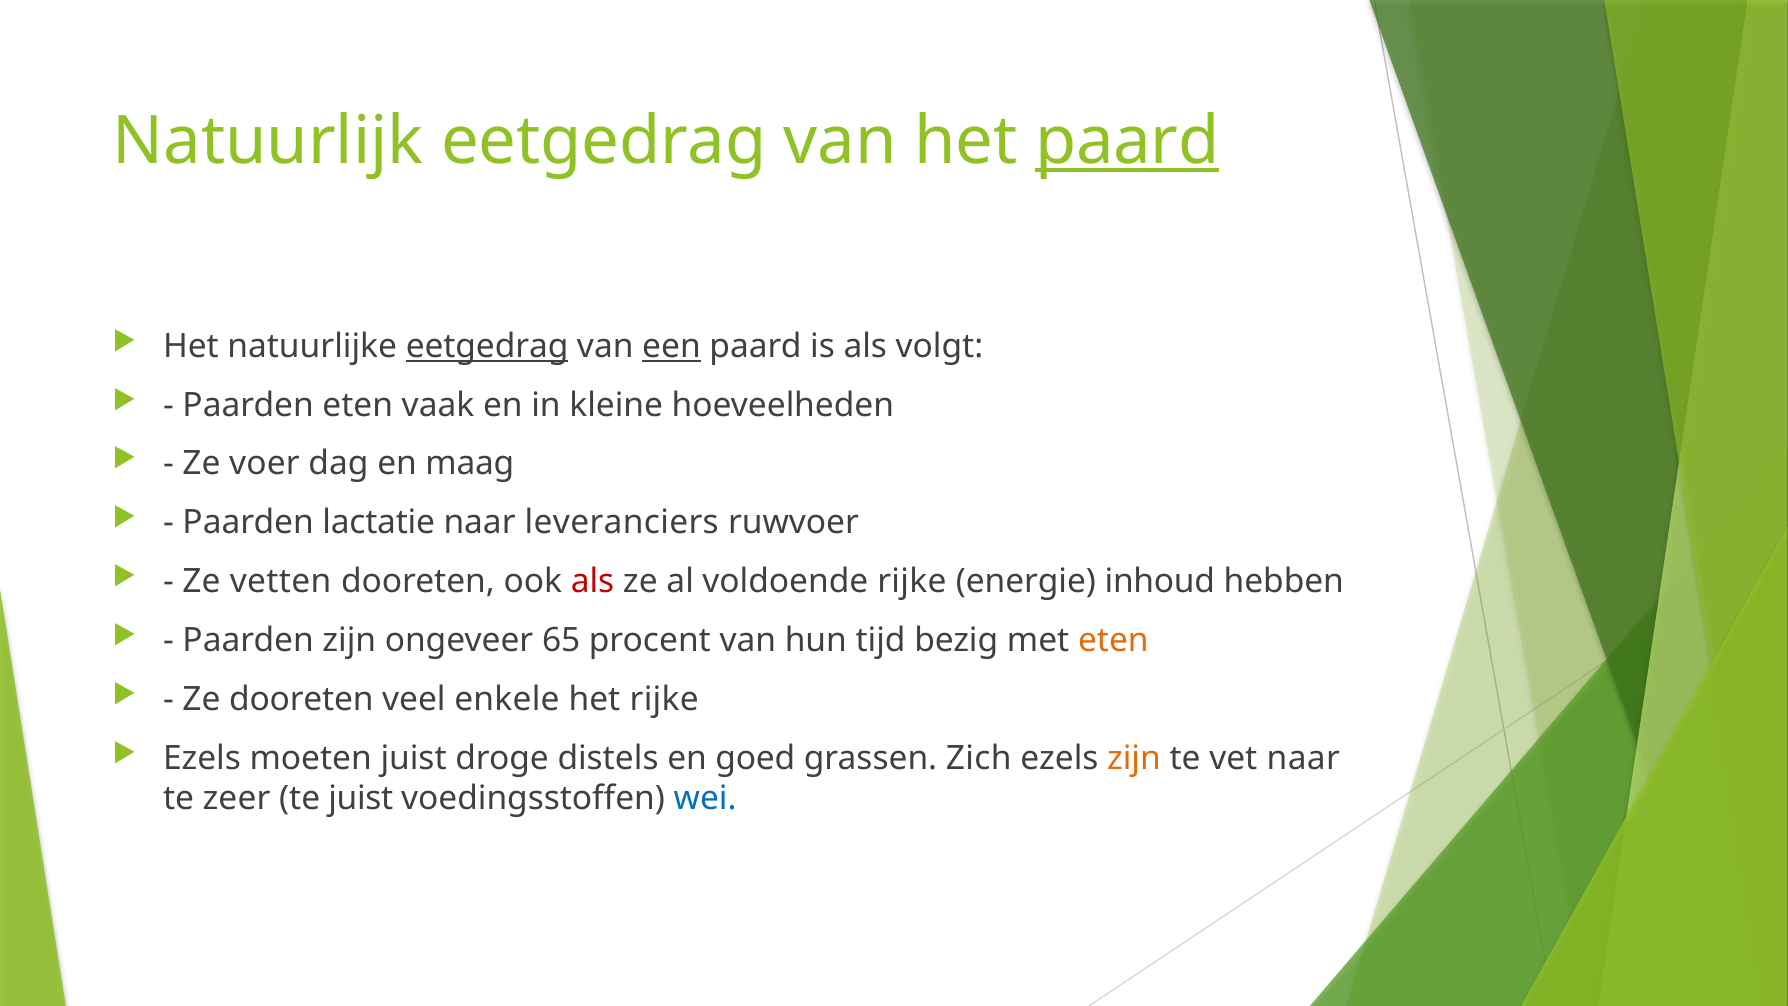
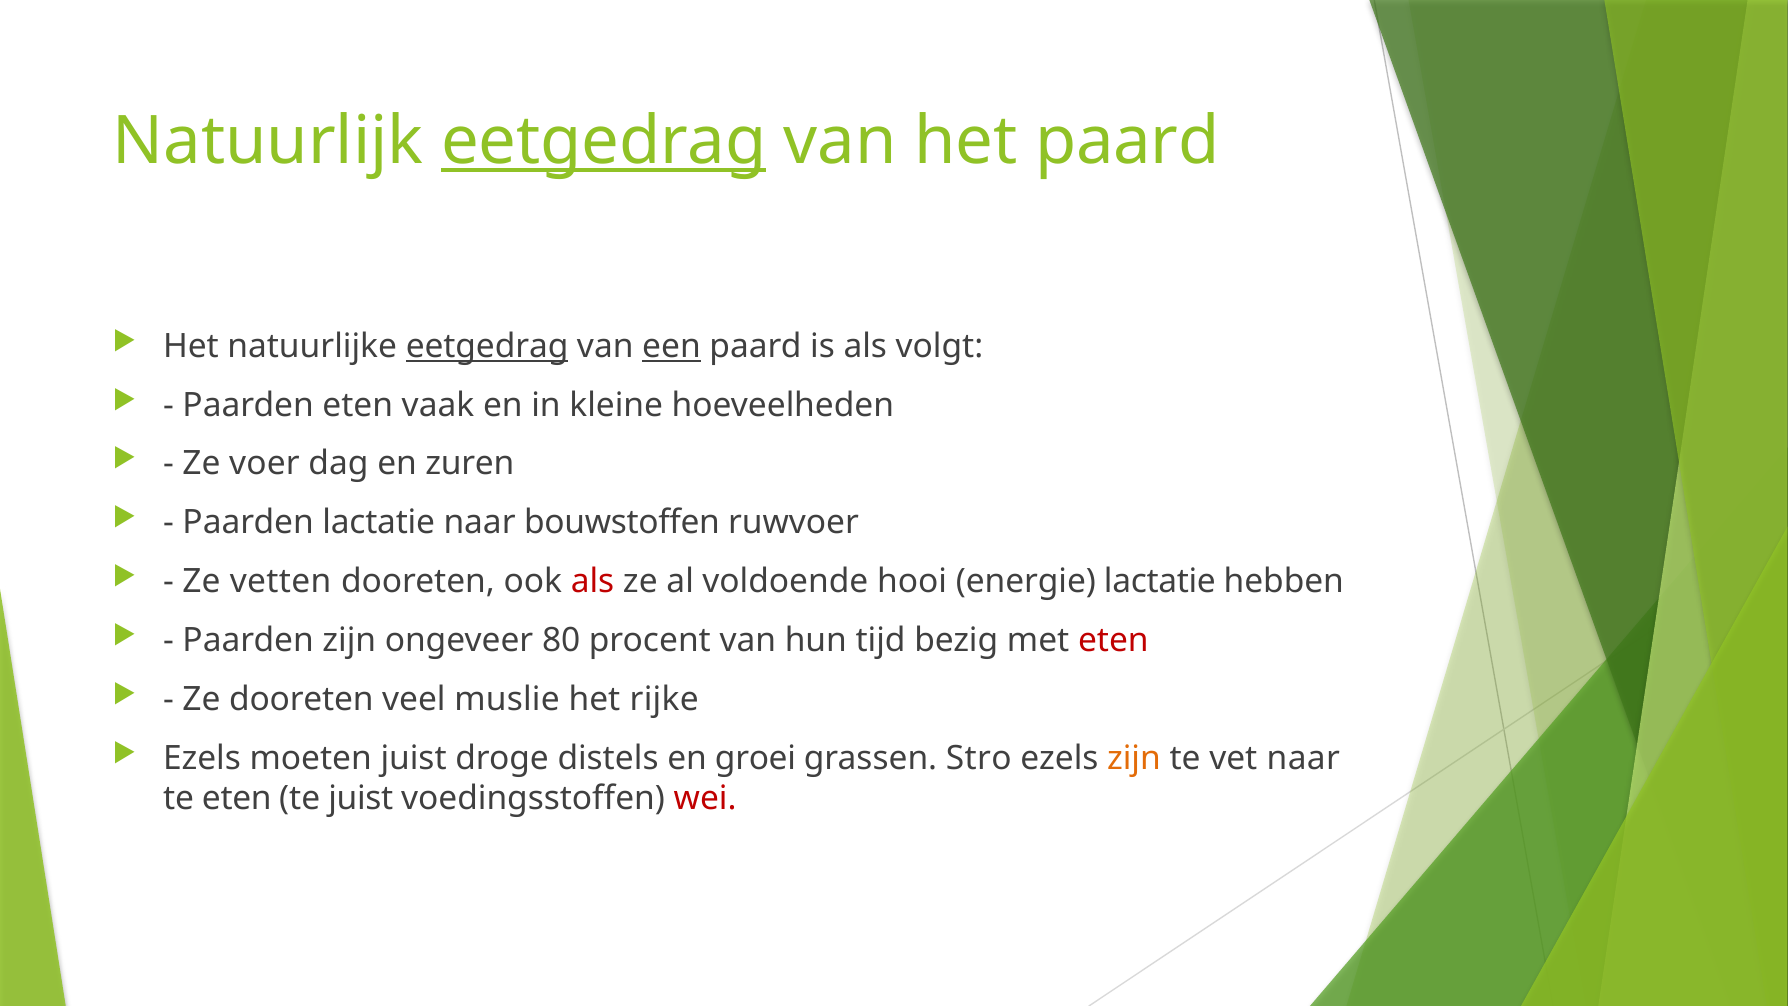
eetgedrag underline: none -> present (604, 141)
paard underline: present -> none (1127, 141)
maag: maag -> zuren (470, 464)
leveranciers: leveranciers -> bouwstoffen (622, 523)
voldoende rijke: rijke -> hooi (912, 582)
energie inhoud: inhoud -> lactatie (1160, 582)
65: 65 -> 80 (561, 640)
eten colour: orange -> red (1113, 640)
enkele: enkele -> muslie (507, 699)
goed: goed -> groei (755, 758)
Zich: Zich -> Stro (979, 758)
te zeer: zeer -> eten (237, 798)
wei colour: blue -> red (705, 798)
